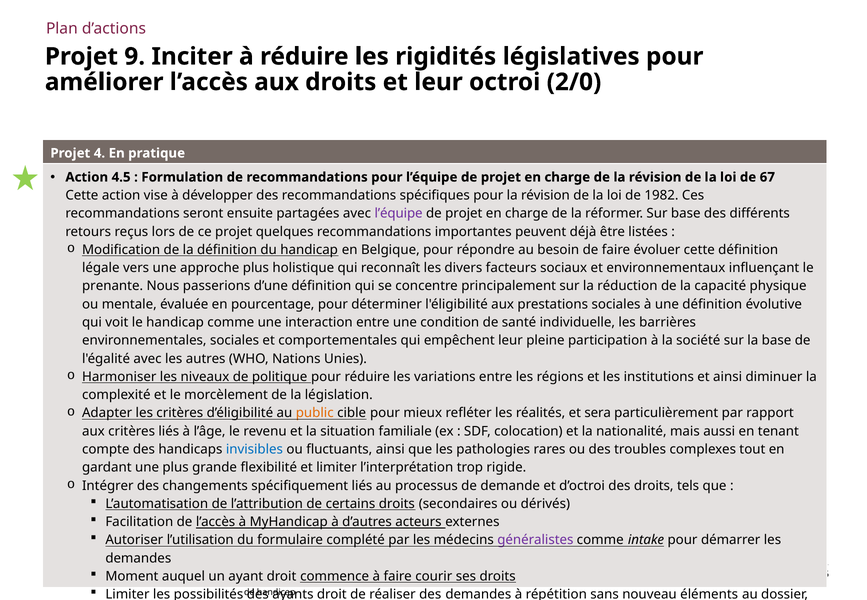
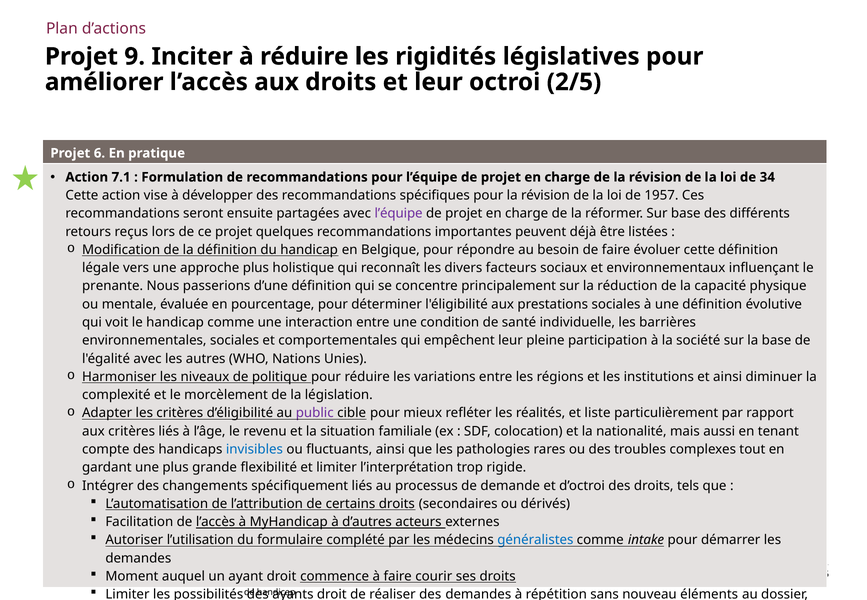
2/0: 2/0 -> 2/5 (574, 82)
4: 4 -> 6 (99, 153)
4.5: 4.5 -> 7.1 (121, 177)
67: 67 -> 34 (767, 177)
1982: 1982 -> 1957 (661, 195)
public colour: orange -> purple (315, 413)
sera: sera -> liste (598, 413)
généralistes colour: purple -> blue (535, 540)
